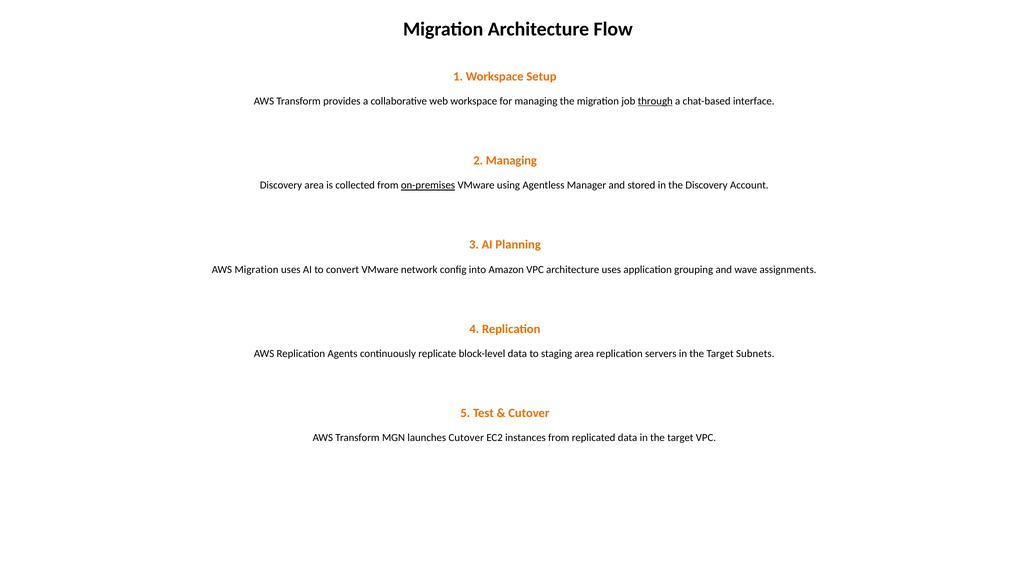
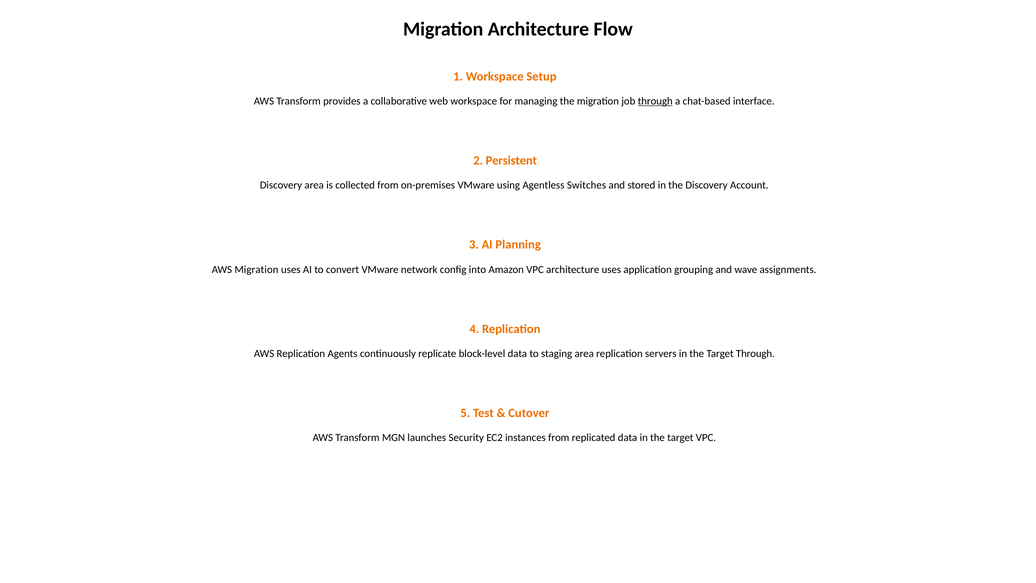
2 Managing: Managing -> Persistent (511, 161)
on-premises underline: present -> none (428, 185)
Manager: Manager -> Switches (587, 185)
Target Subnets: Subnets -> Through (755, 354)
launches Cutover: Cutover -> Security (466, 438)
